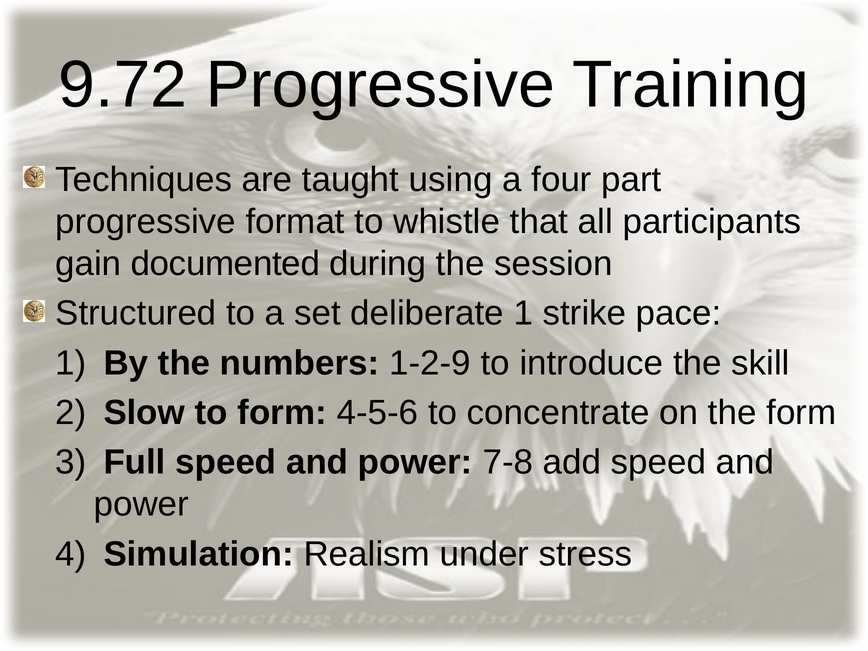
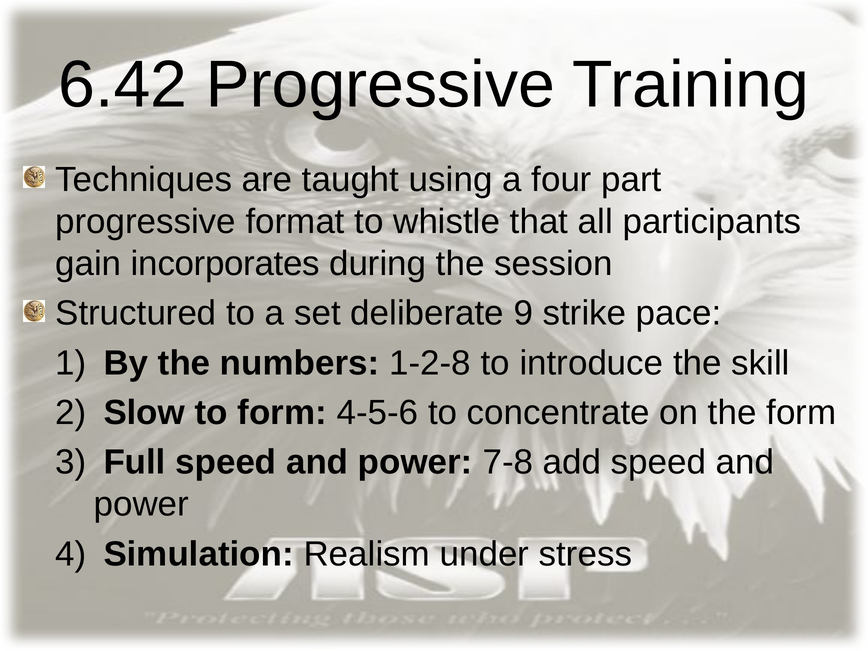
9.72: 9.72 -> 6.42 (123, 85)
documented: documented -> incorporates (225, 264)
deliberate 1: 1 -> 9 (523, 313)
1-2-9: 1-2-9 -> 1-2-8 (430, 363)
